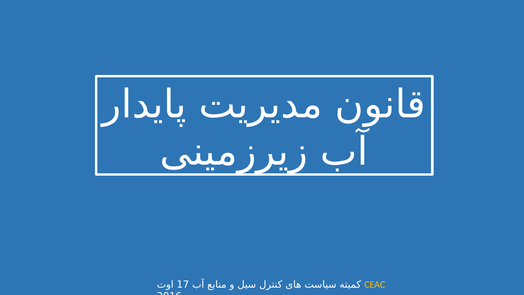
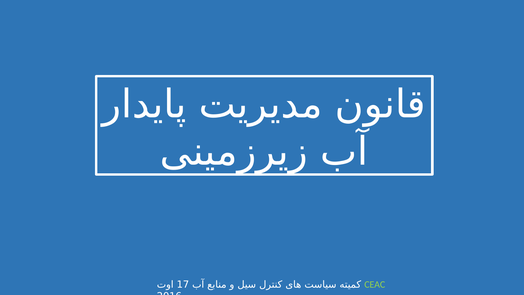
CEAC colour: yellow -> light green (375, 284)
